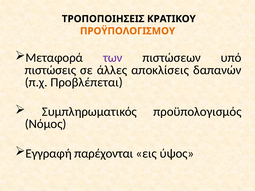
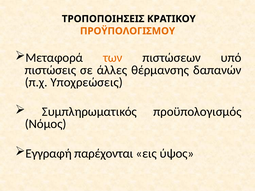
των colour: purple -> orange (113, 58)
αποκλίσεις: αποκλίσεις -> θέρμανσης (160, 70)
Προβλέπεται: Προβλέπεται -> Υποχρεώσεις (87, 82)
